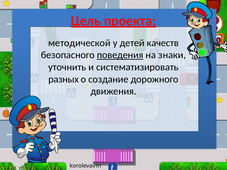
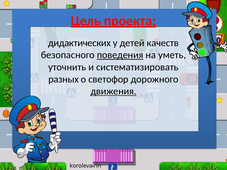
методической: методической -> дидактических (79, 43)
знаки: знаки -> уметь (172, 55)
создание: создание -> светофор (108, 79)
движения underline: none -> present (113, 91)
